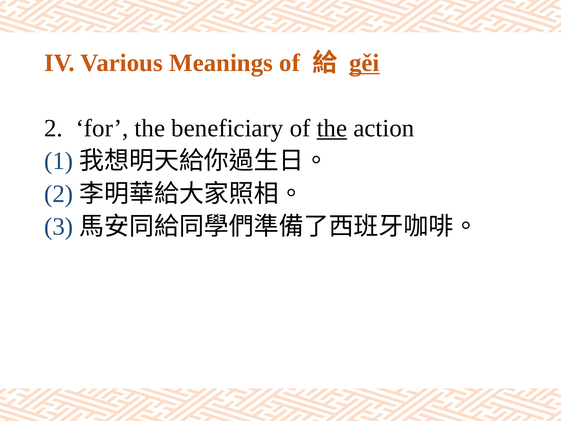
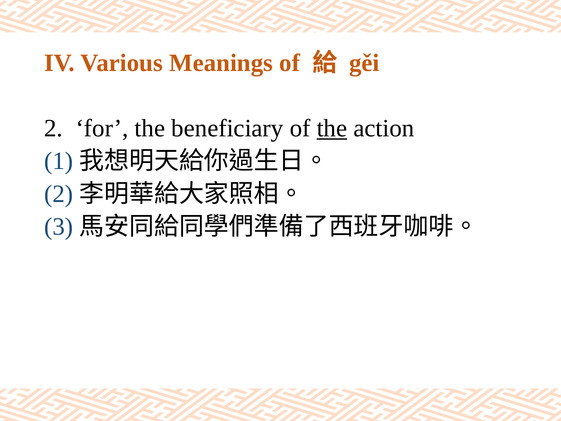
gěi underline: present -> none (364, 63)
